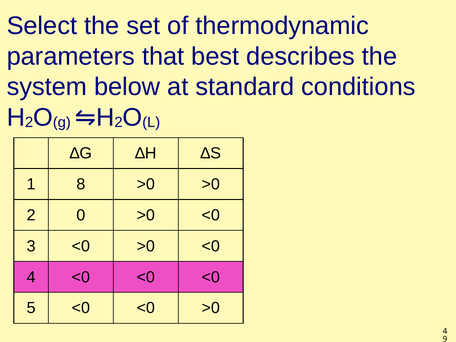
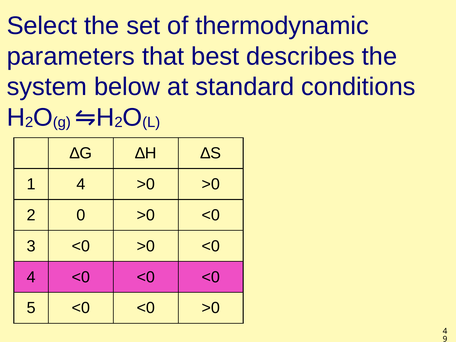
1 8: 8 -> 4 (81, 184)
